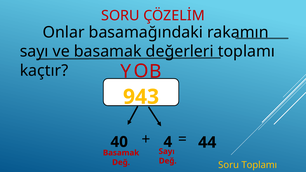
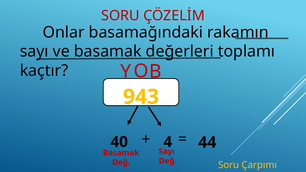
Soru Toplamı: Toplamı -> Çarpımı (259, 165)
